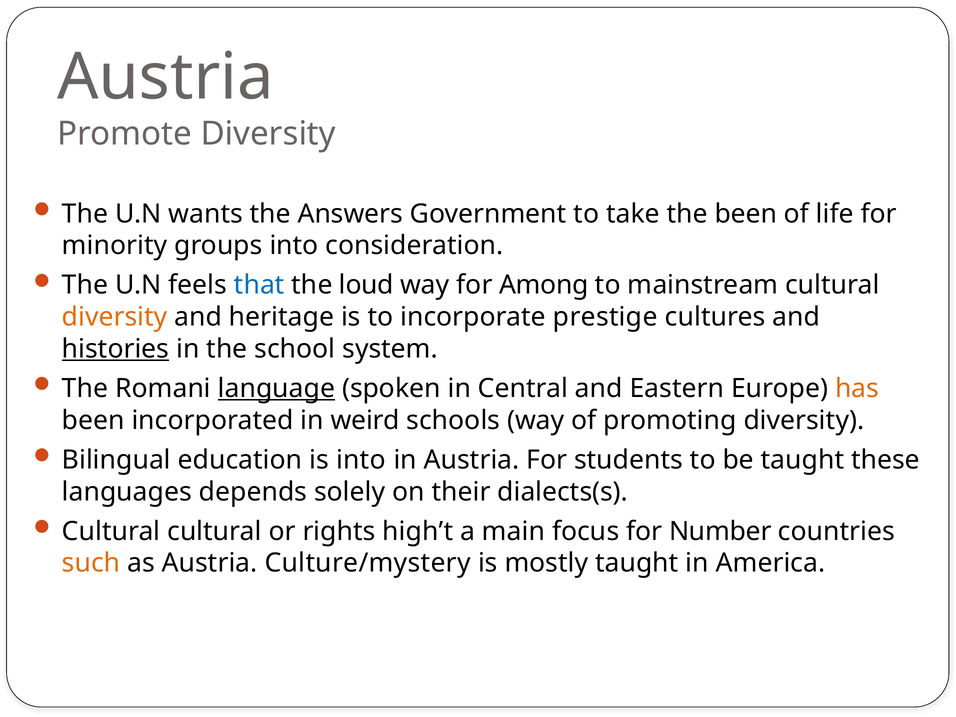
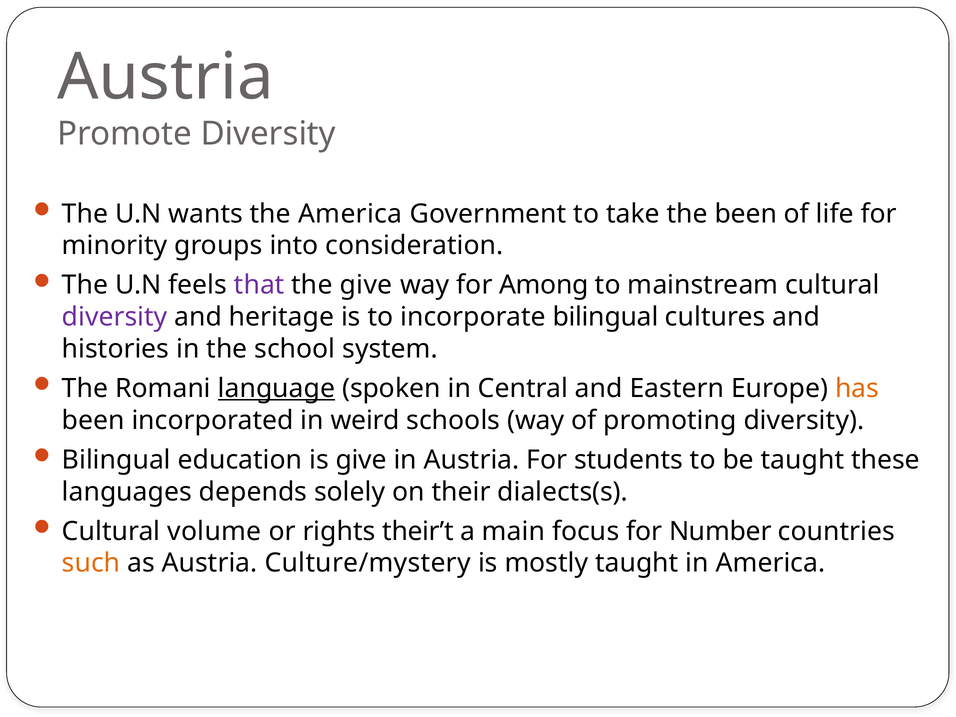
the Answers: Answers -> America (350, 214)
that colour: blue -> purple (259, 285)
the loud: loud -> give (366, 285)
diversity colour: orange -> purple (115, 317)
incorporate prestige: prestige -> bilingual (606, 317)
histories underline: present -> none (116, 349)
is into: into -> give (361, 460)
Cultural cultural: cultural -> volume (214, 531)
high’t: high’t -> their’t (418, 531)
